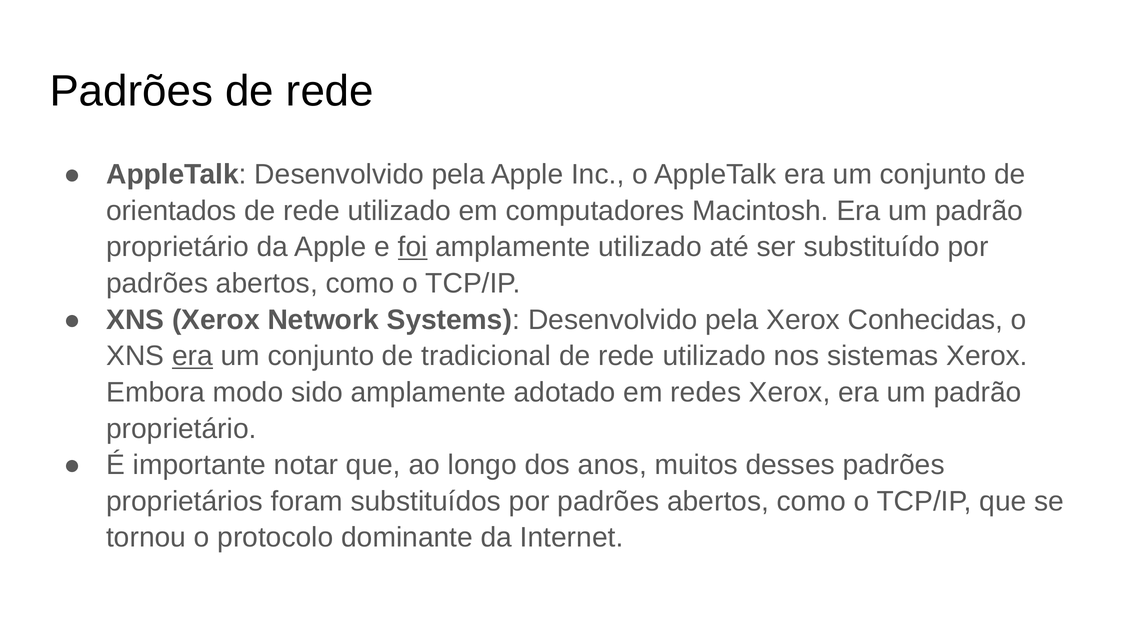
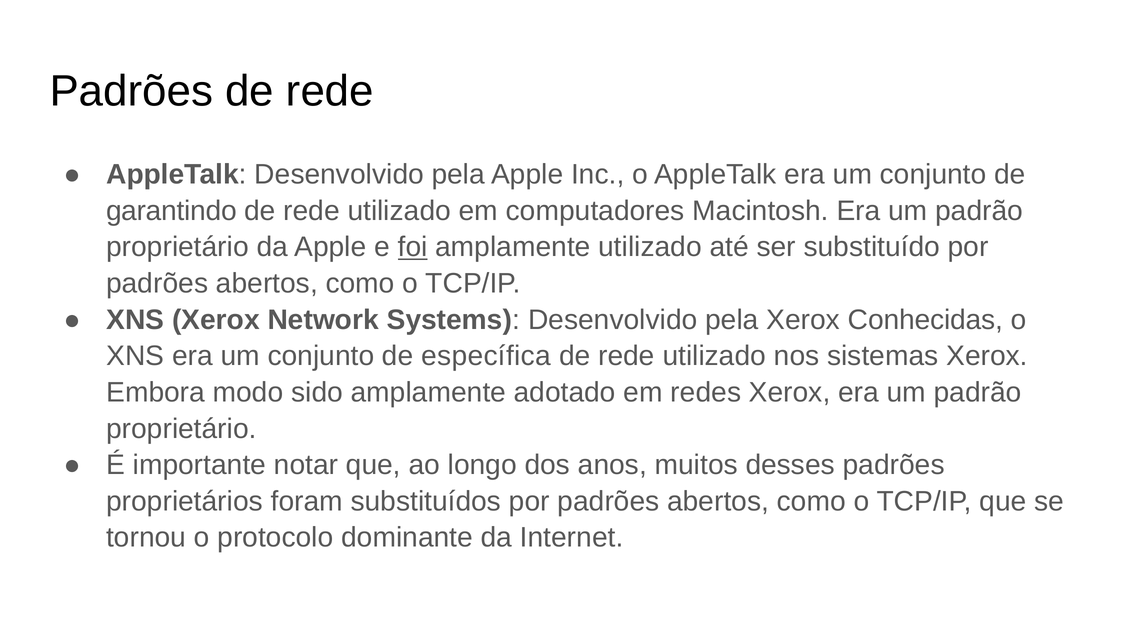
orientados: orientados -> garantindo (171, 211)
era underline: present -> none (192, 356)
tradicional: tradicional -> específica (486, 356)
